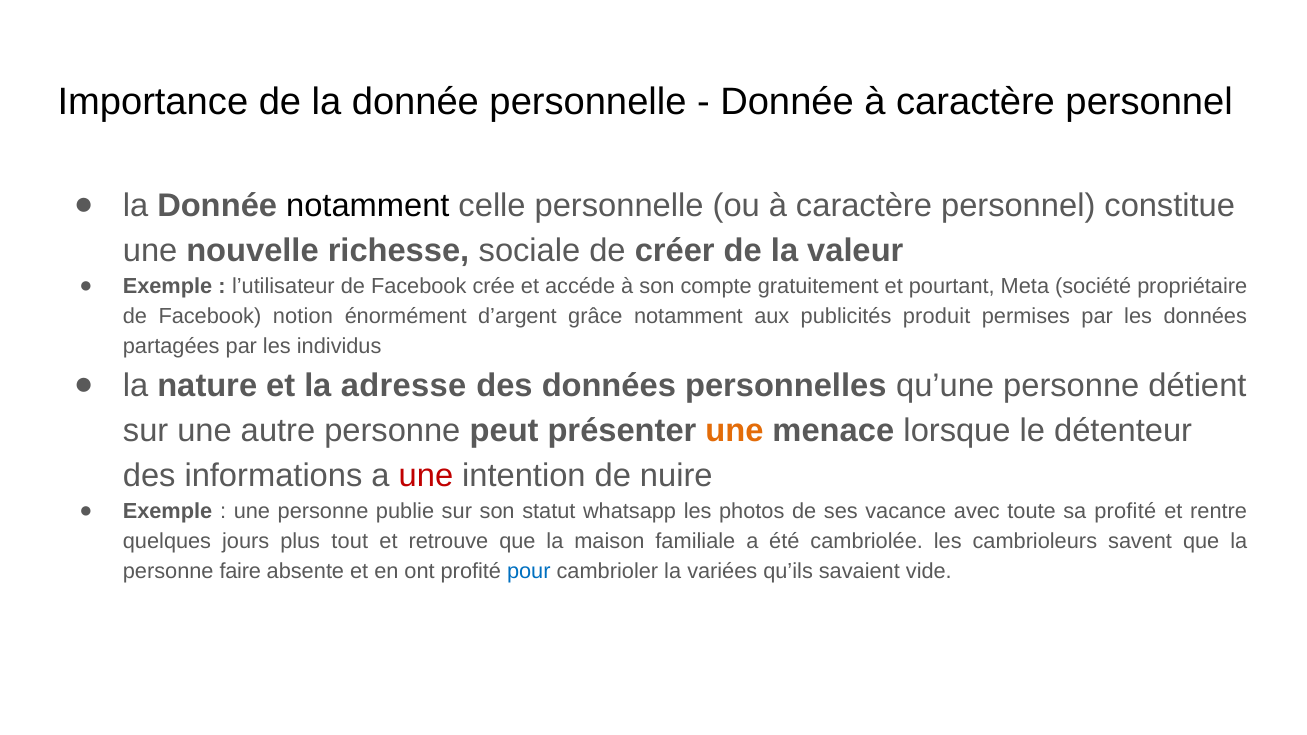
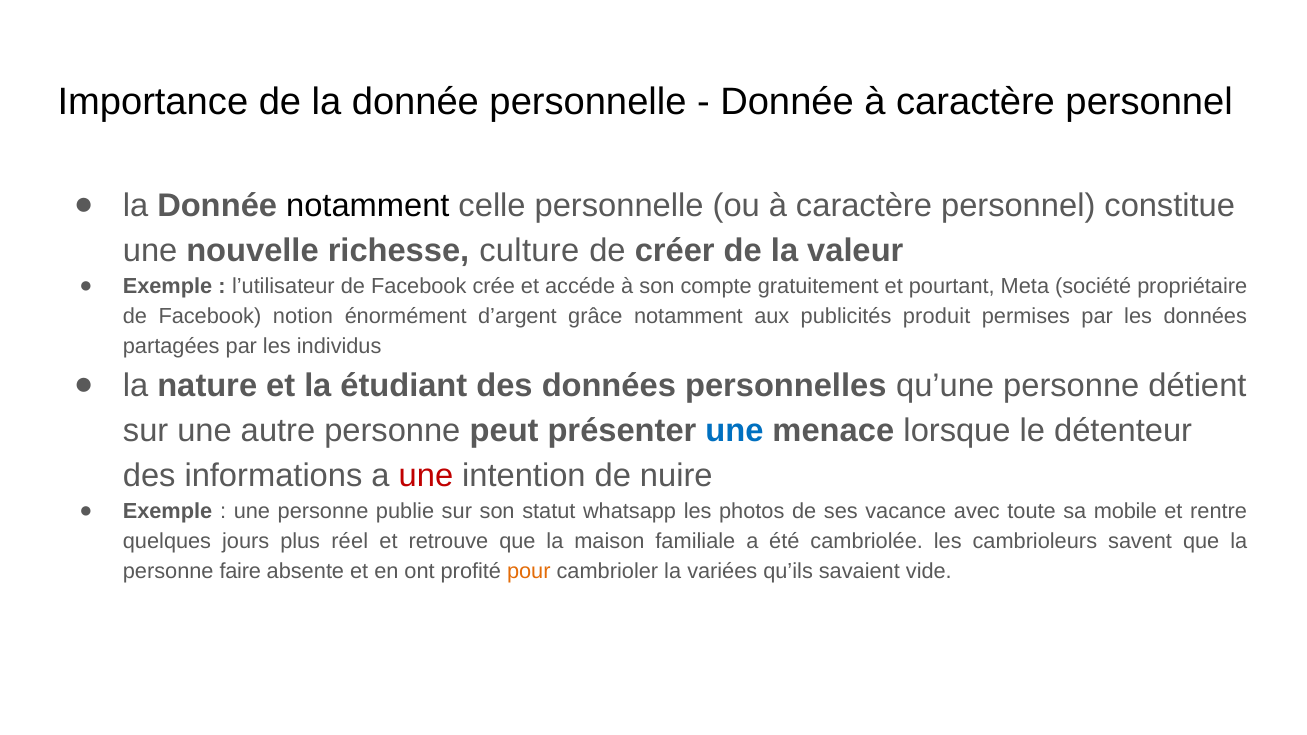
sociale: sociale -> culture (529, 251)
adresse: adresse -> étudiant (404, 386)
une colour: orange -> blue (734, 431)
sa profité: profité -> mobile (1125, 512)
tout: tout -> réel (350, 542)
pour colour: blue -> orange (529, 572)
